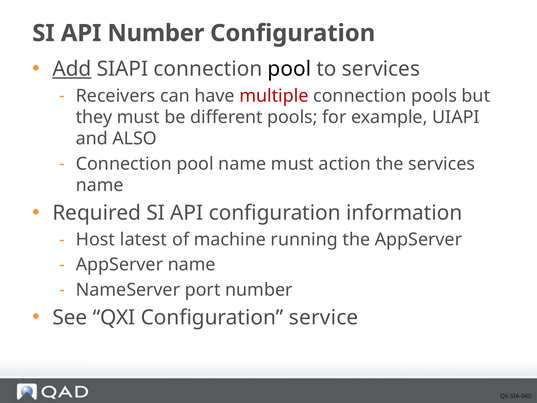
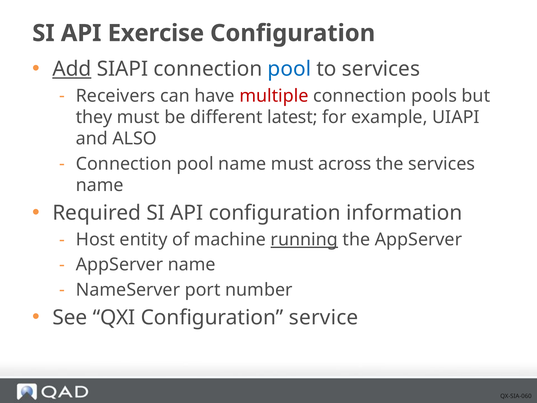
API Number: Number -> Exercise (156, 33)
pool colour: black -> blue (289, 69)
different pools: pools -> latest (292, 117)
action: action -> across (345, 164)
latest: latest -> entity (144, 240)
running underline: none -> present (304, 240)
